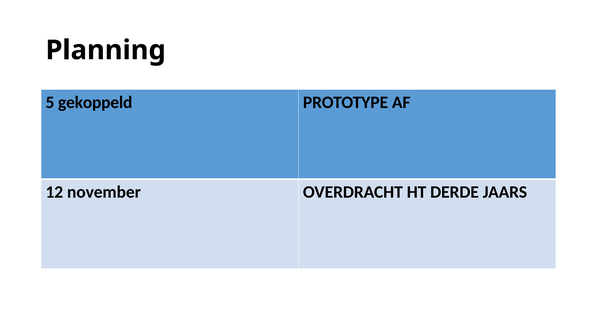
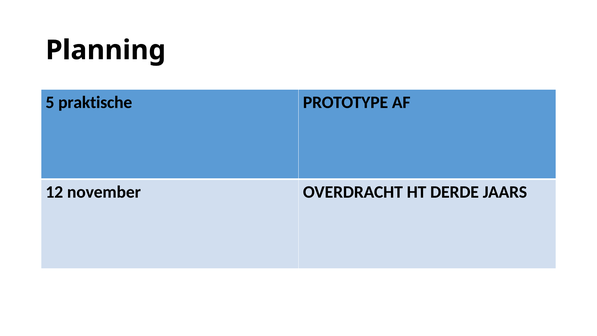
gekoppeld: gekoppeld -> praktische (95, 102)
